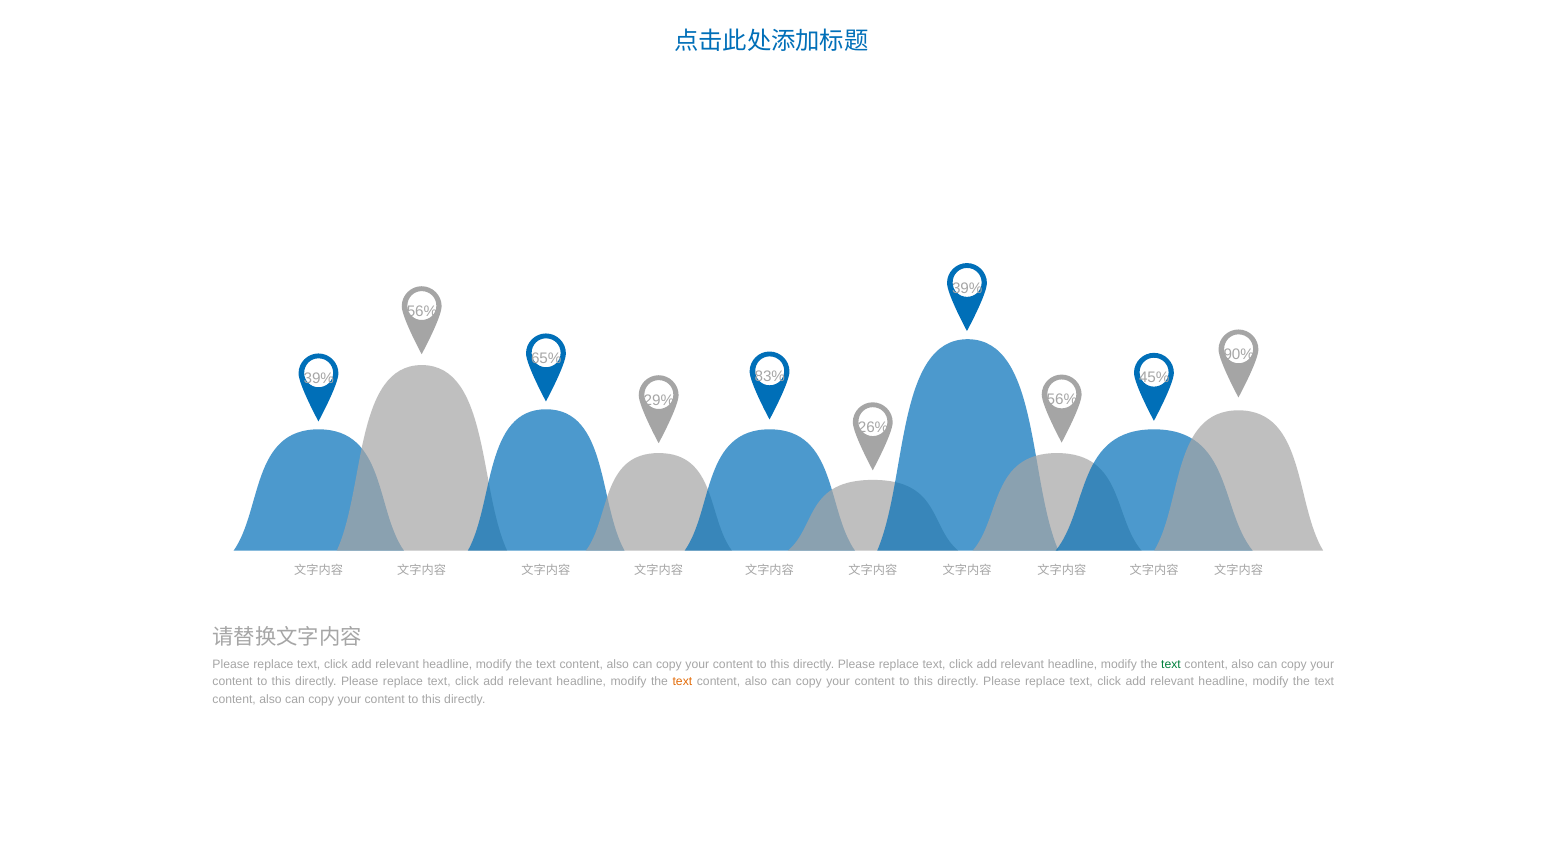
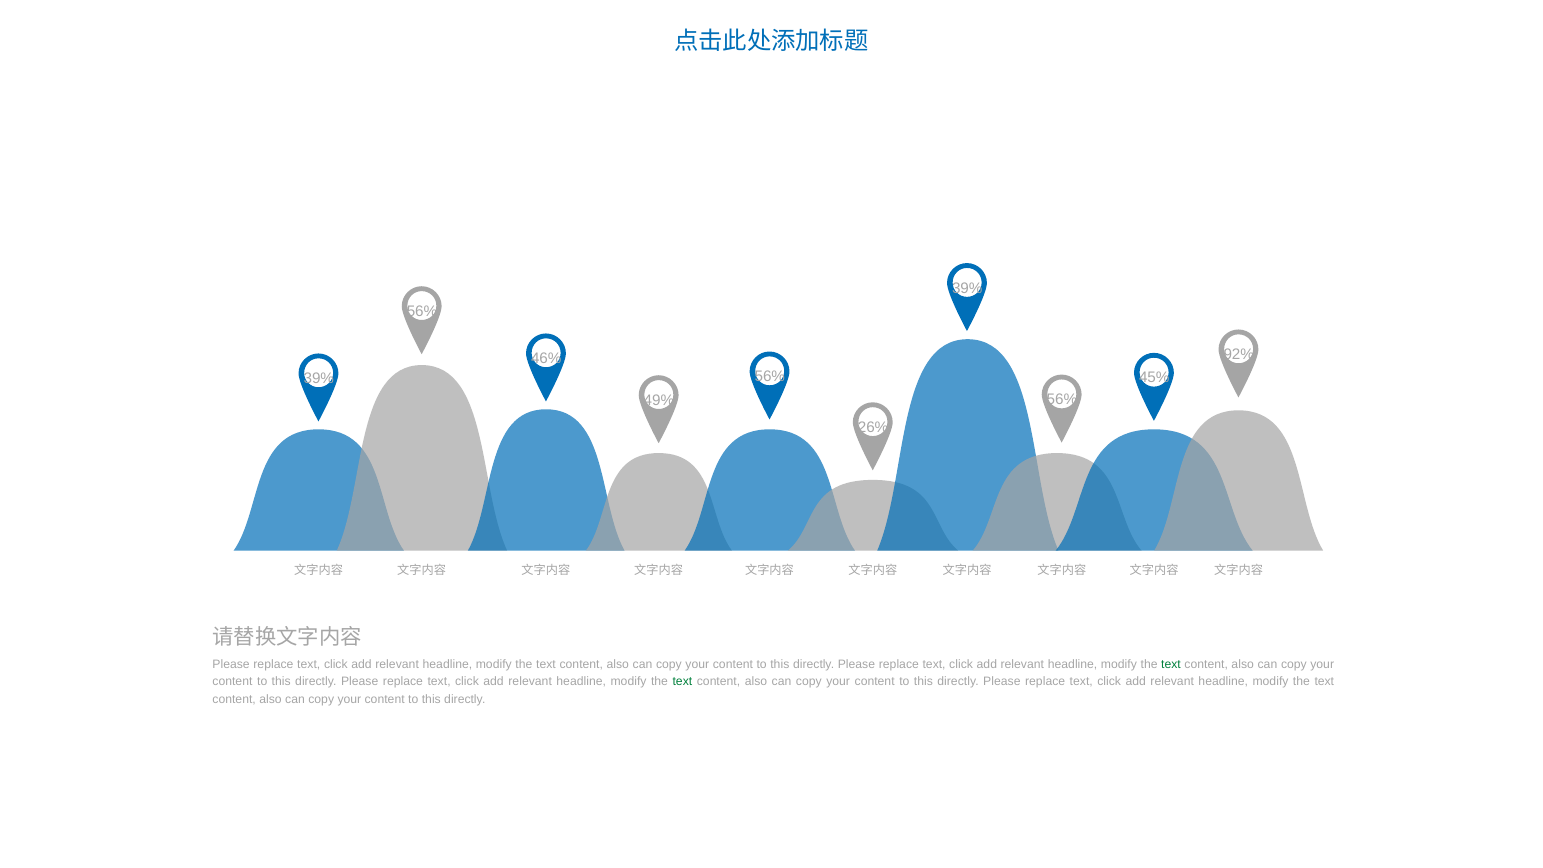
90%: 90% -> 92% (1239, 354)
65%: 65% -> 46% (546, 358)
83%: 83% -> 56% (770, 376)
29%: 29% -> 49% (659, 400)
text colour: orange -> green (682, 681)
